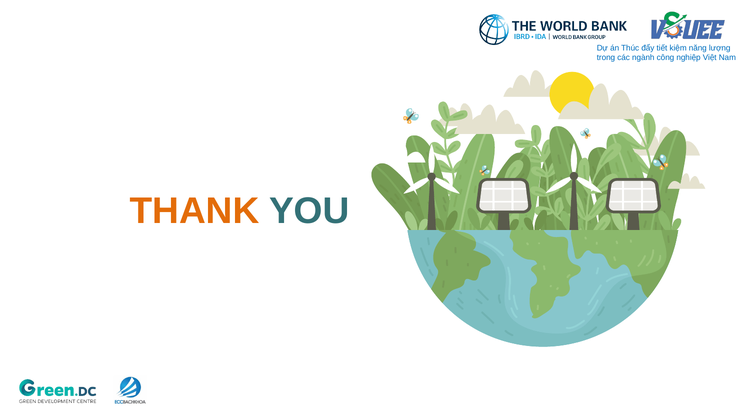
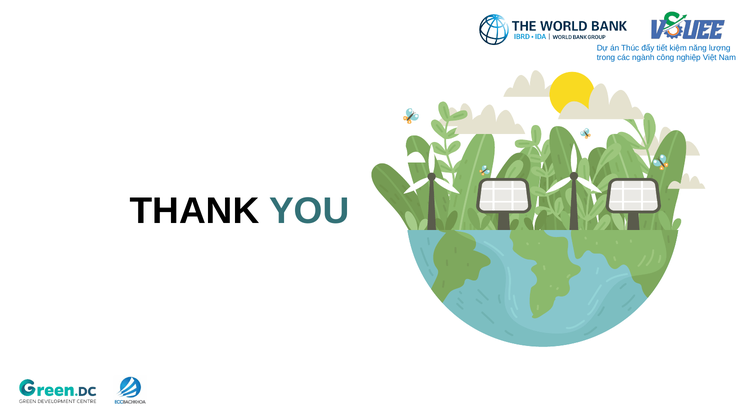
THANK colour: orange -> black (195, 211)
